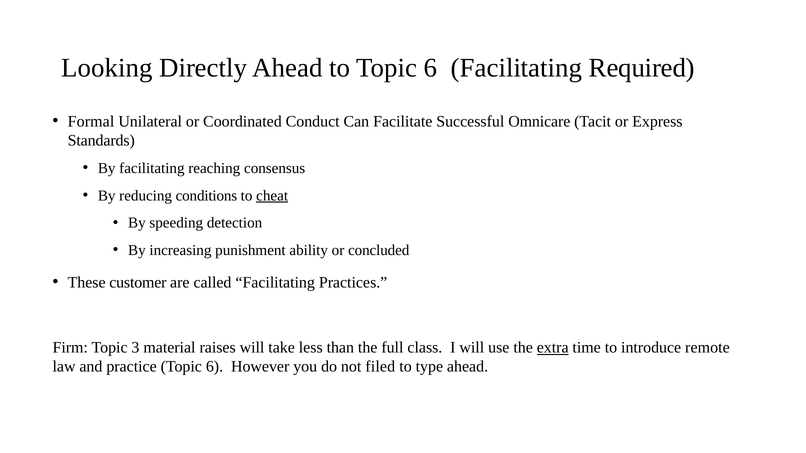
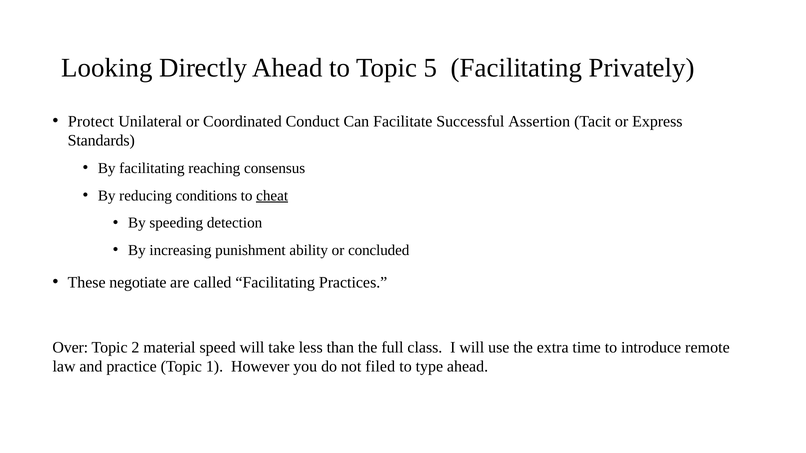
to Topic 6: 6 -> 5 (431, 68)
Required: Required -> Privately (642, 68)
Formal: Formal -> Protect (91, 121)
Omnicare: Omnicare -> Assertion (539, 121)
customer: customer -> negotiate (138, 283)
Firm: Firm -> Over (70, 348)
3: 3 -> 2 (135, 348)
raises: raises -> speed (218, 348)
extra underline: present -> none (553, 348)
practice Topic 6: 6 -> 1 (215, 367)
